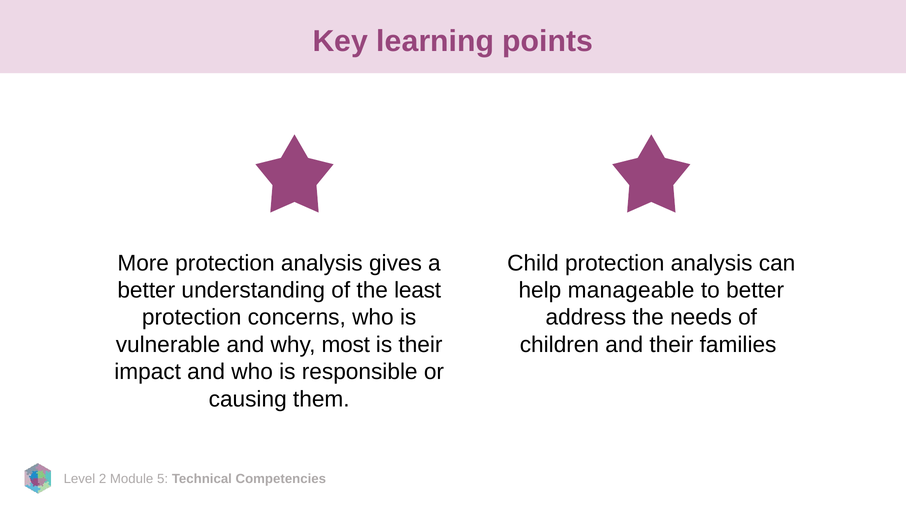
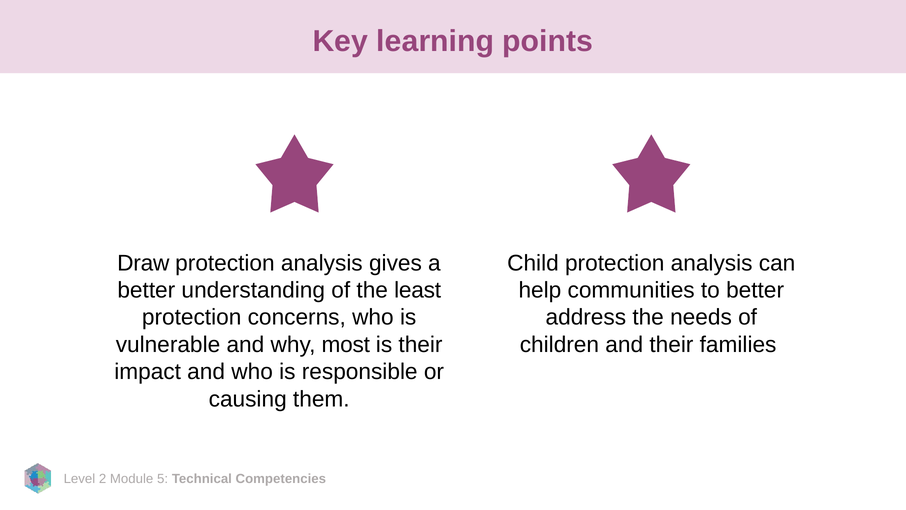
More: More -> Draw (143, 263)
manageable: manageable -> communities (631, 290)
